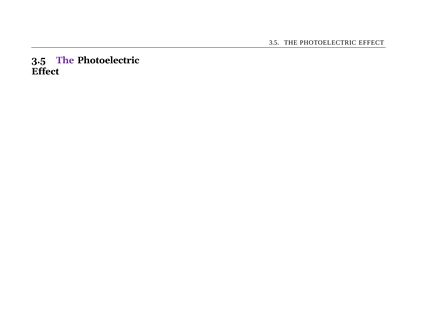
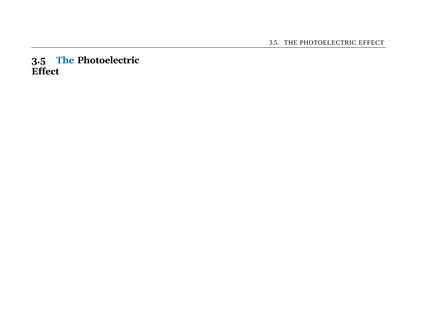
The colour: purple -> blue (65, 60)
